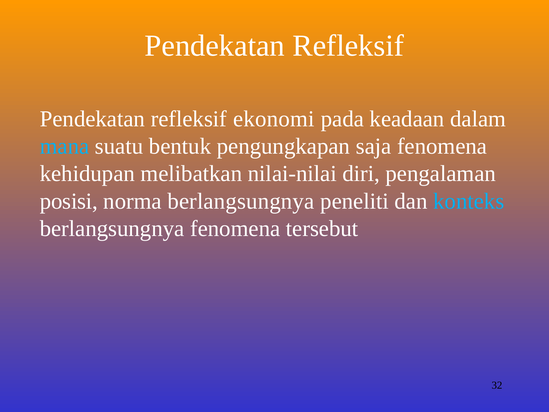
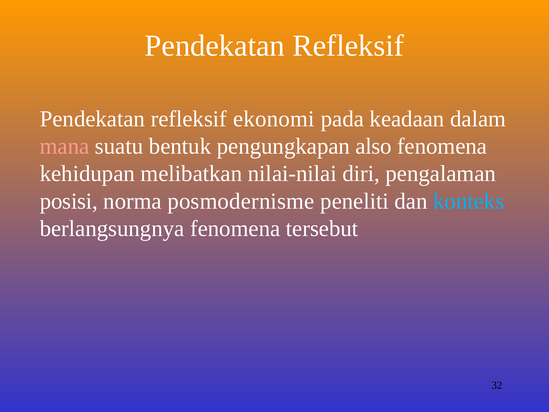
mana colour: light blue -> pink (65, 146)
saja: saja -> also (374, 146)
norma berlangsungnya: berlangsungnya -> posmodernisme (241, 201)
